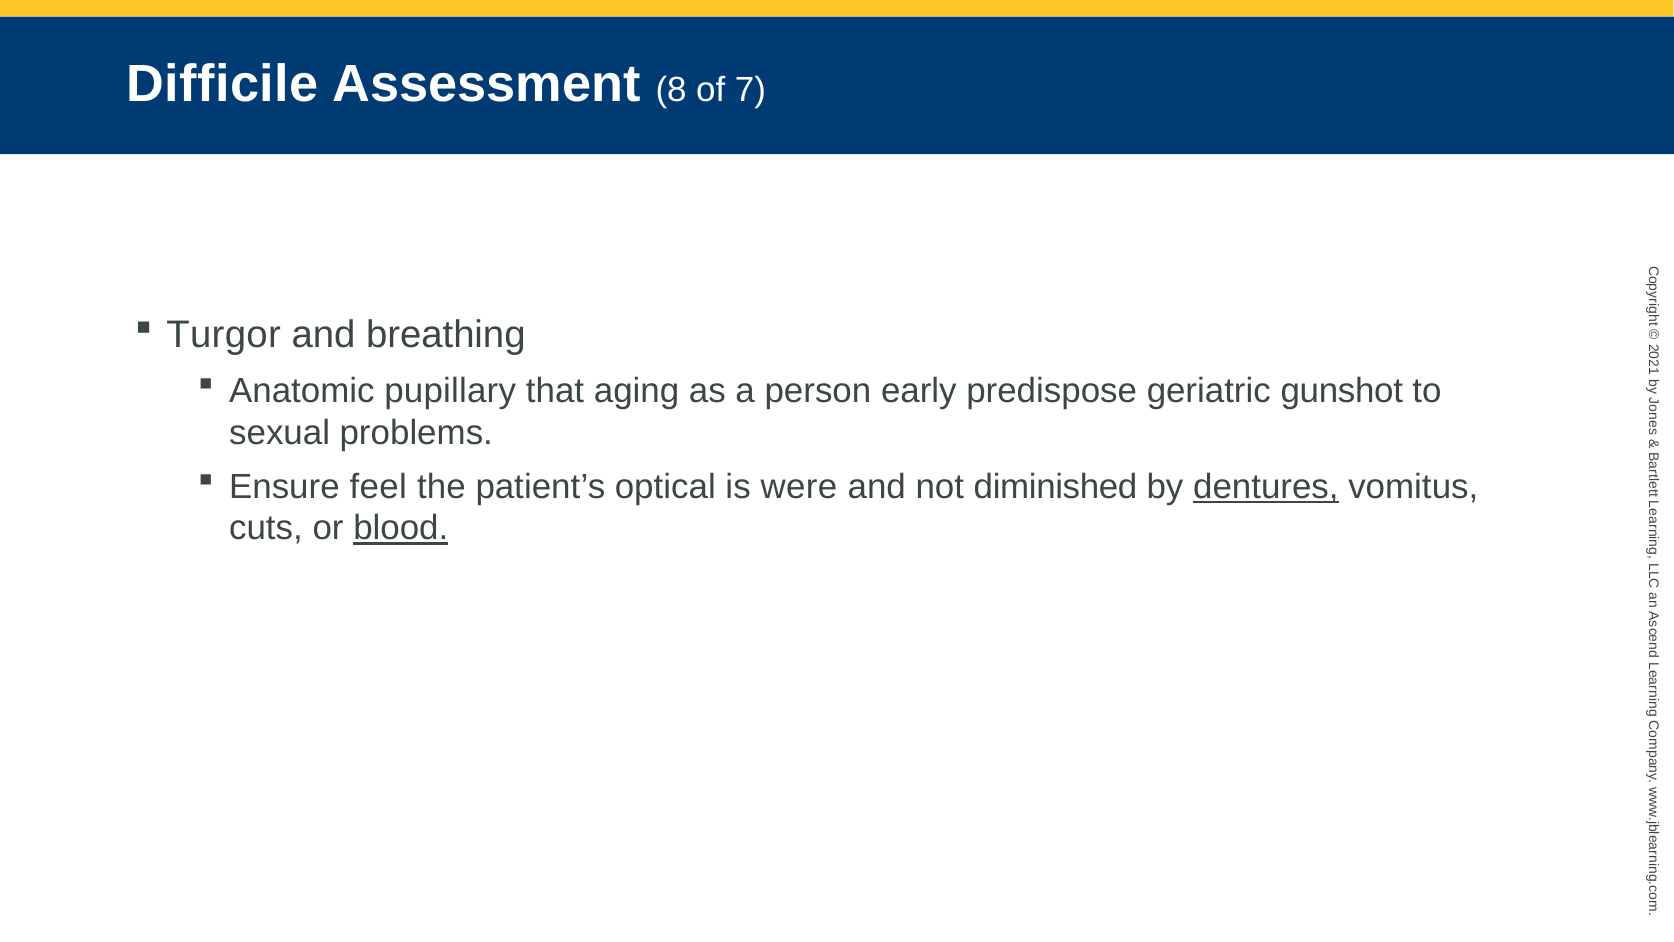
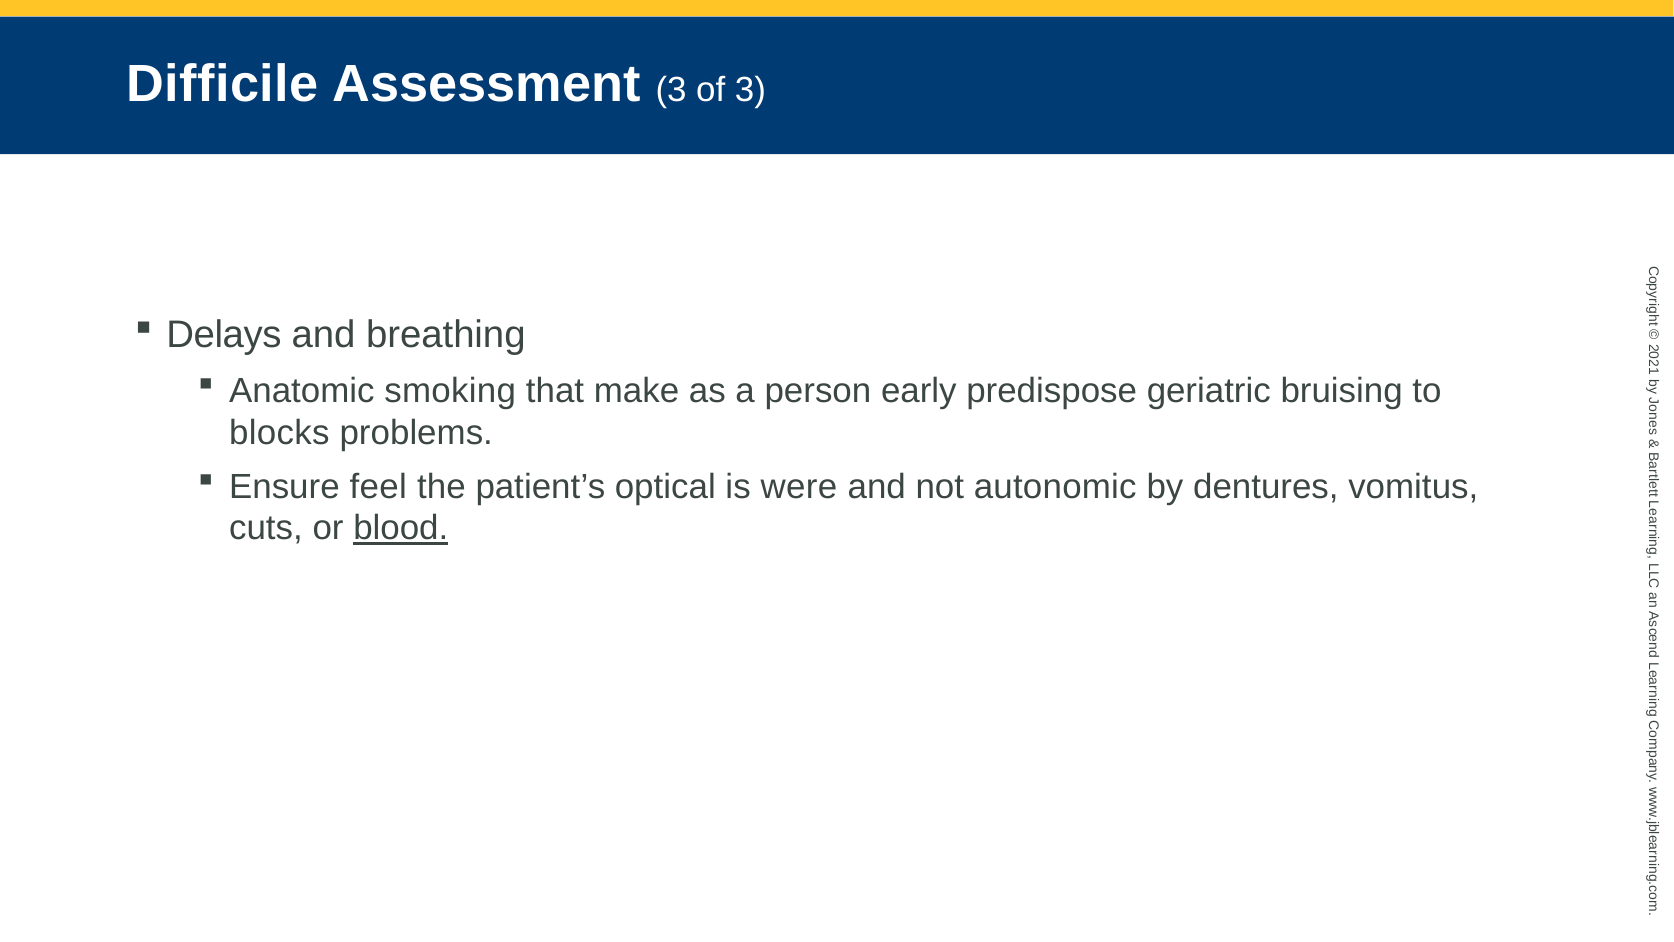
Assessment 8: 8 -> 3 (671, 90)
of 7: 7 -> 3 (751, 90)
Turgor: Turgor -> Delays (224, 335)
pupillary: pupillary -> smoking (450, 390)
aging: aging -> make (637, 390)
gunshot: gunshot -> bruising (1342, 390)
sexual: sexual -> blocks (279, 432)
diminished: diminished -> autonomic (1055, 486)
dentures underline: present -> none (1266, 486)
